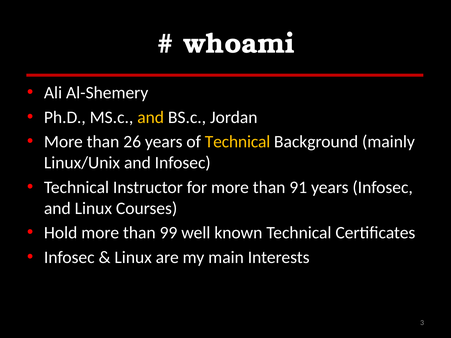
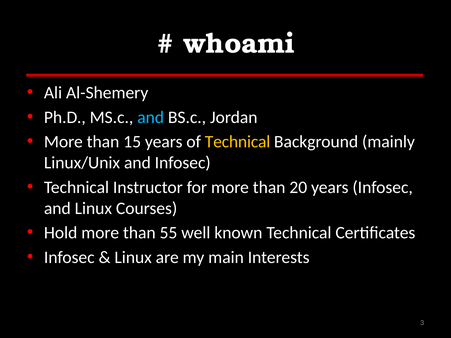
and colour: yellow -> light blue (151, 117)
26: 26 -> 15 (132, 142)
91: 91 -> 20 (298, 187)
99: 99 -> 55 (168, 233)
